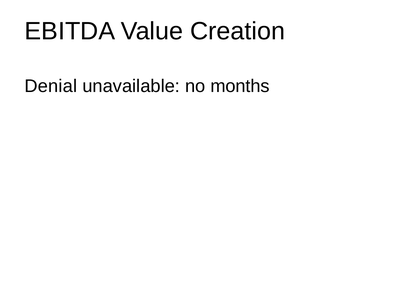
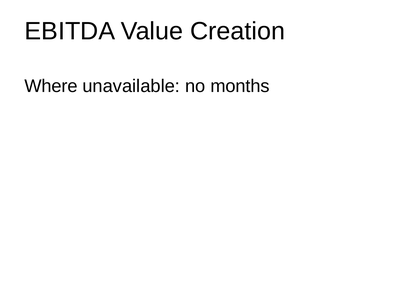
Denial: Denial -> Where (51, 86)
